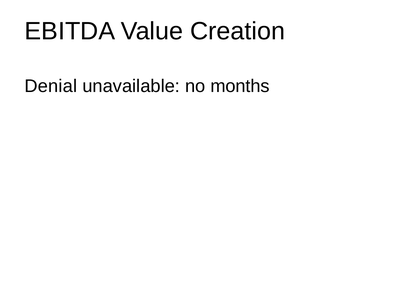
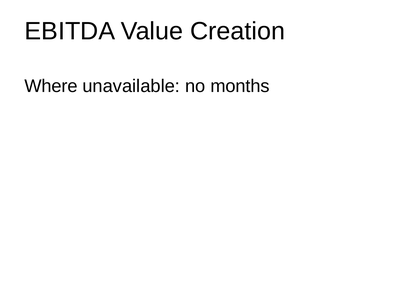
Denial: Denial -> Where (51, 86)
